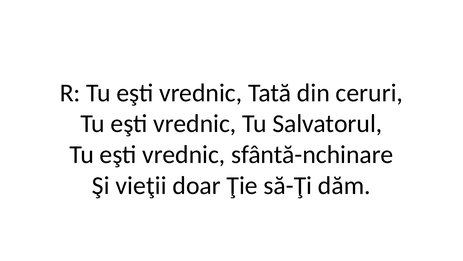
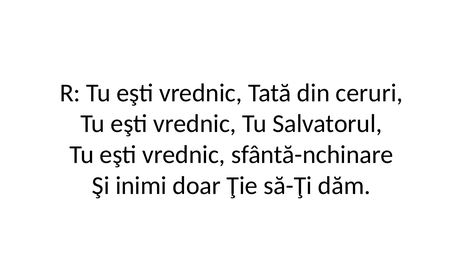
vieţii: vieţii -> inimi (141, 185)
